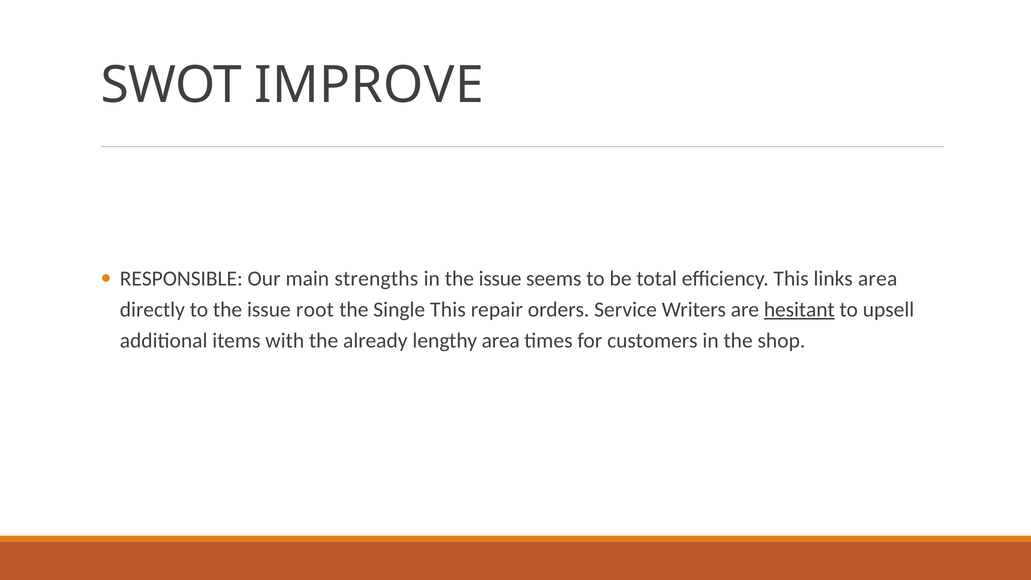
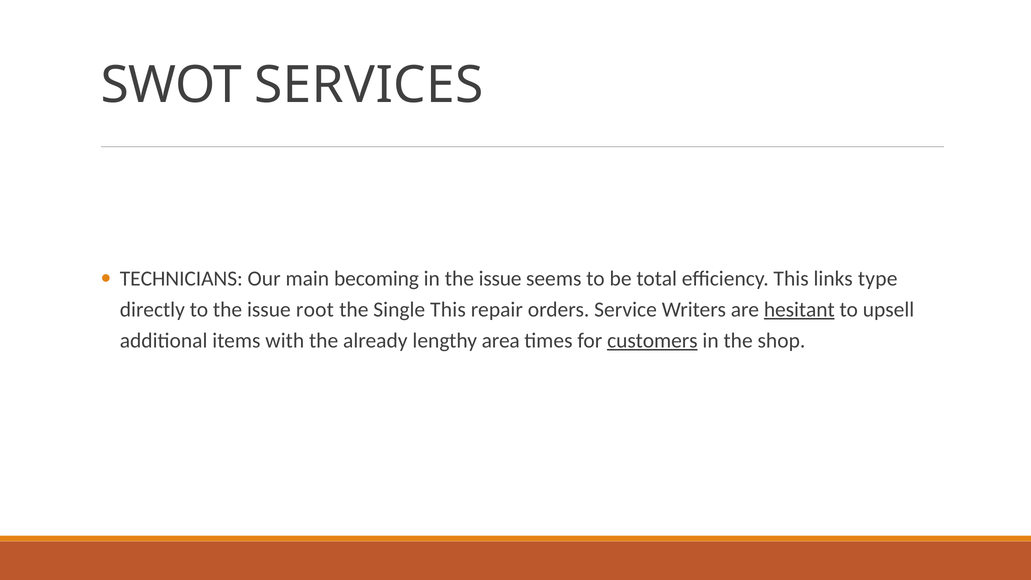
IMPROVE: IMPROVE -> SERVICES (369, 85)
RESPONSIBLE: RESPONSIBLE -> TECHNICIANS (181, 278)
strengths: strengths -> becoming (377, 278)
links area: area -> type (878, 278)
customers underline: none -> present (652, 340)
